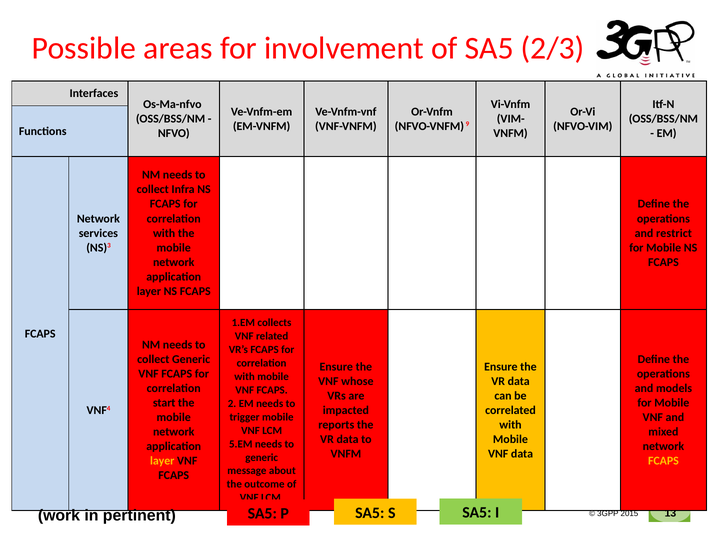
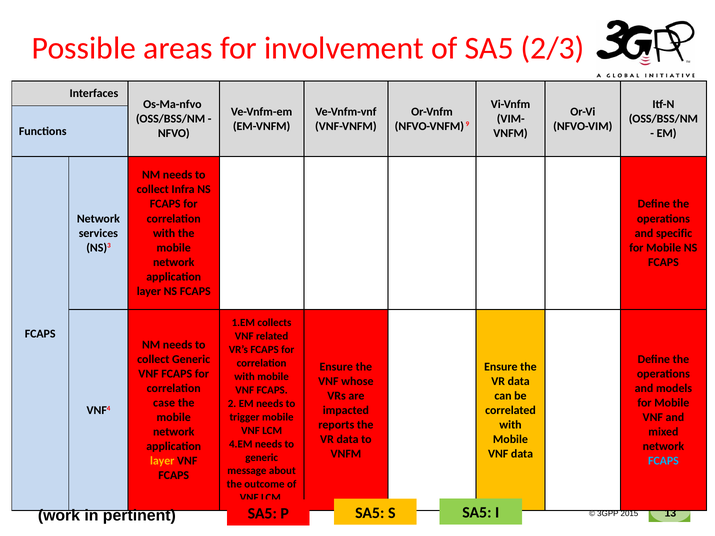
restrict: restrict -> specific (674, 233)
start: start -> case (164, 403)
5.EM: 5.EM -> 4.EM (241, 444)
FCAPS colour: yellow -> light blue (663, 461)
